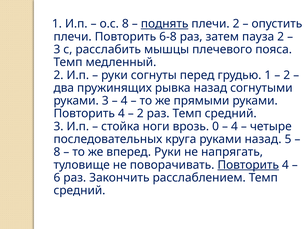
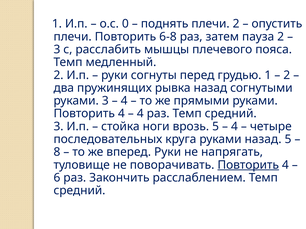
о.с 8: 8 -> 0 (125, 24)
поднять underline: present -> none (165, 24)
2: 2 -> 4 (140, 114)
врозь 0: 0 -> 5 (216, 127)
